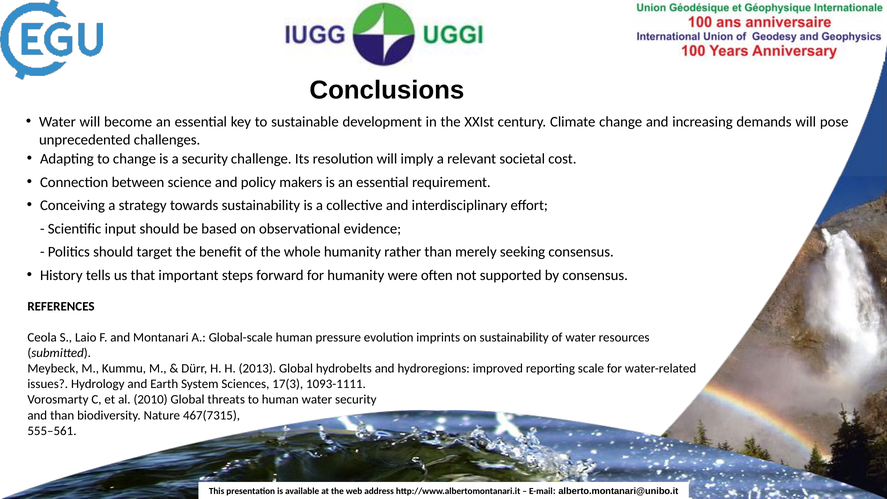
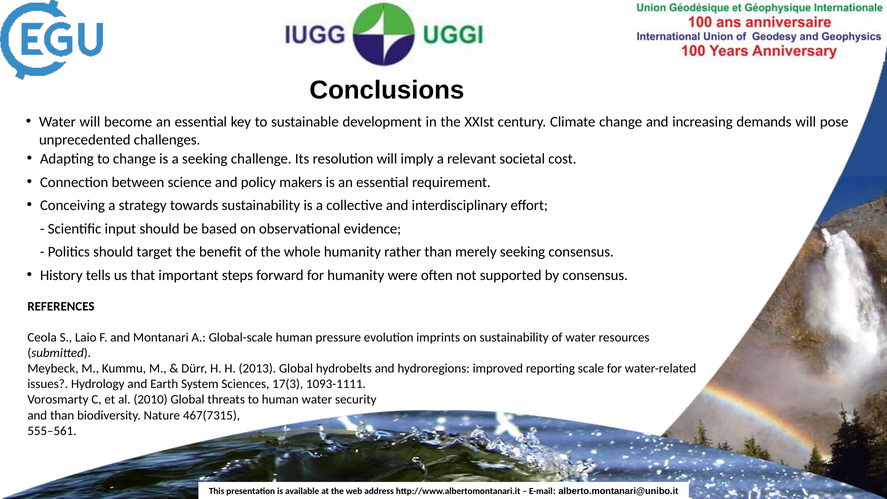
a security: security -> seeking (205, 159)
